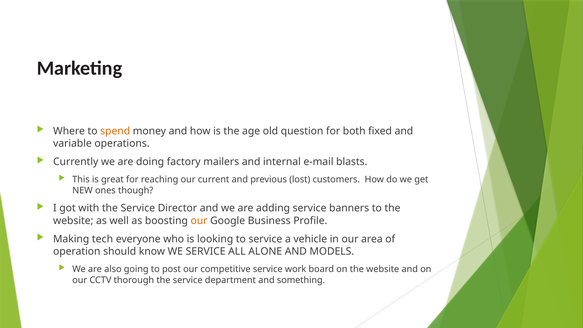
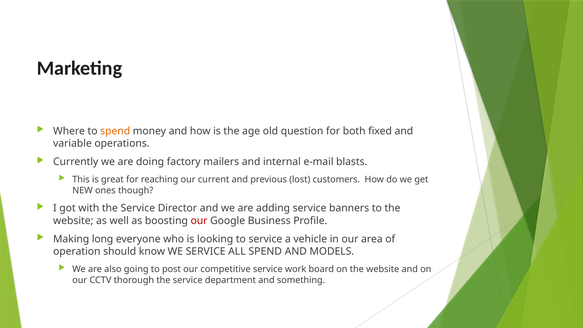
our colour: orange -> red (199, 221)
tech: tech -> long (103, 239)
ALL ALONE: ALONE -> SPEND (265, 251)
